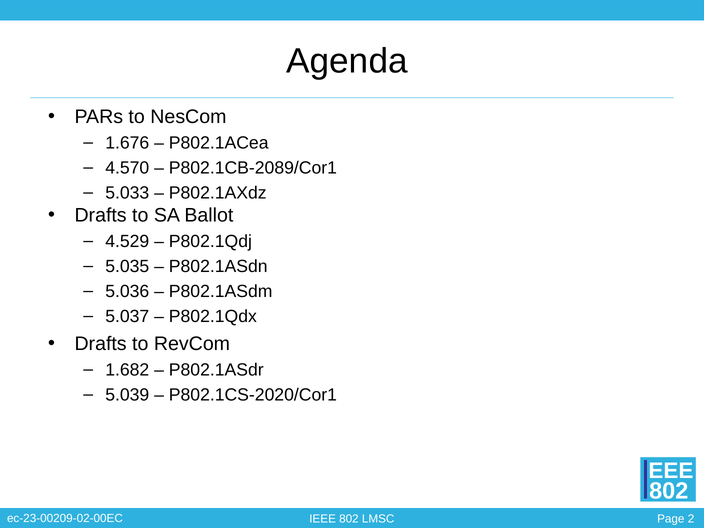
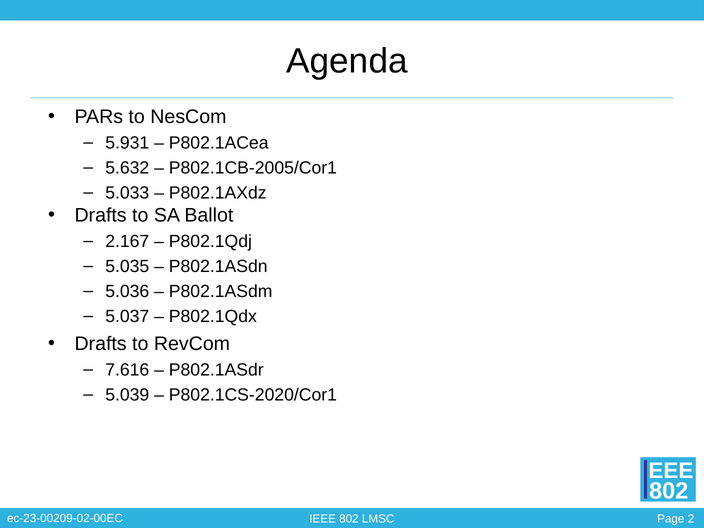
1.676: 1.676 -> 5.931 (127, 143)
4.570: 4.570 -> 5.632 (127, 168)
P802.1CB-2089/Cor1: P802.1CB-2089/Cor1 -> P802.1CB-2005/Cor1 (253, 168)
4.529: 4.529 -> 2.167 (127, 241)
1.682: 1.682 -> 7.616 (127, 370)
